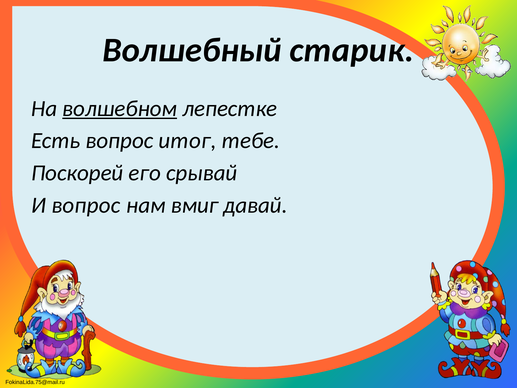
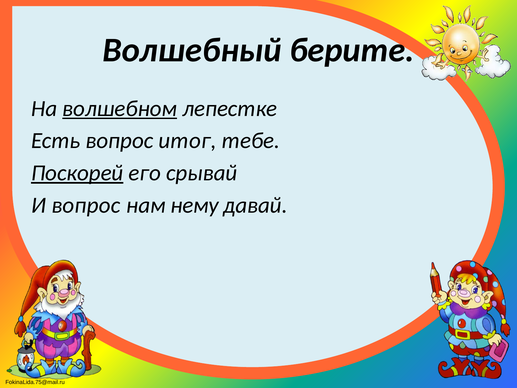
старик: старик -> берите (352, 50)
Поскорей underline: none -> present (77, 173)
вмиг: вмиг -> нему (195, 205)
